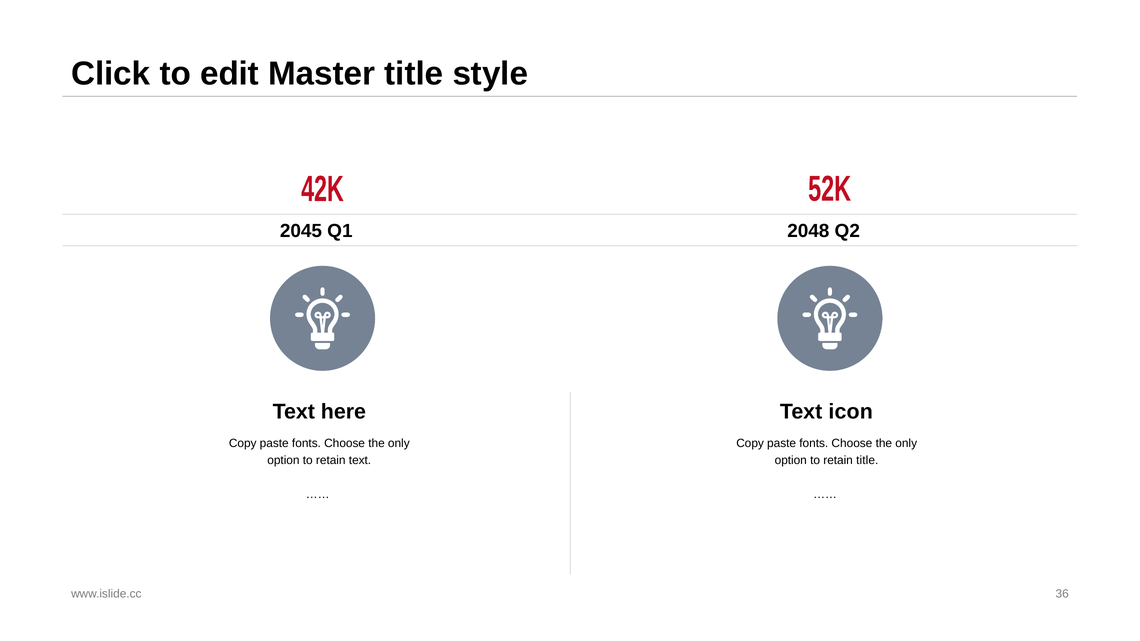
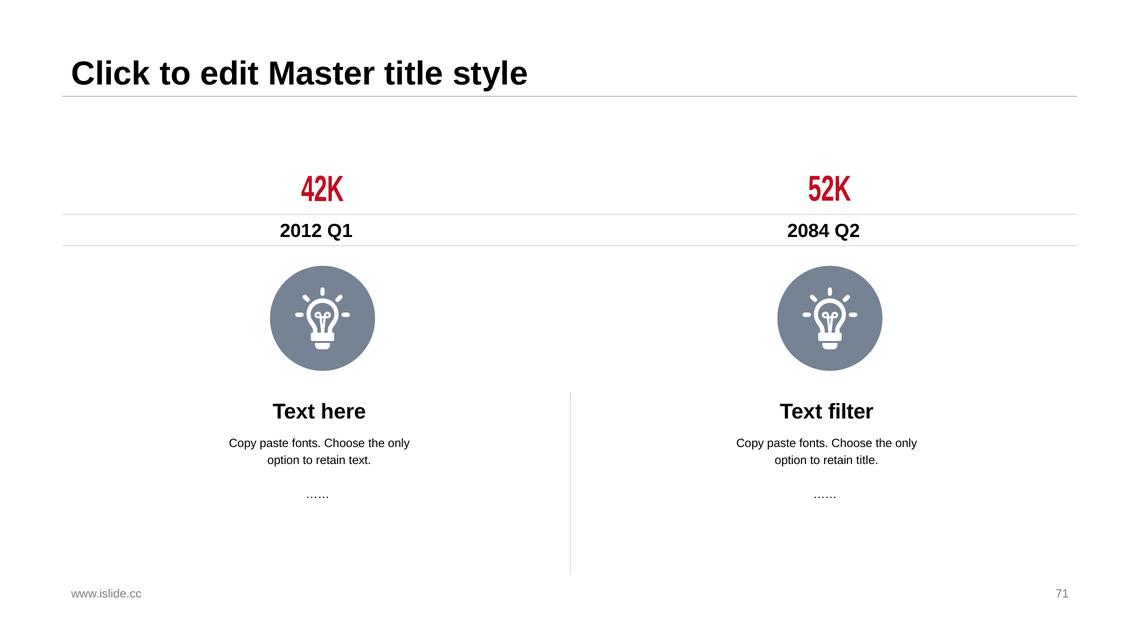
2045: 2045 -> 2012 (301, 231)
2048: 2048 -> 2084 (808, 231)
icon: icon -> filter (851, 412)
36: 36 -> 71 (1062, 594)
